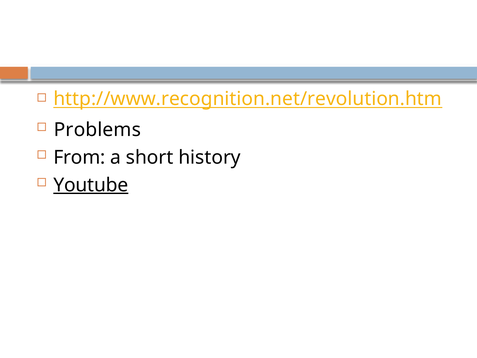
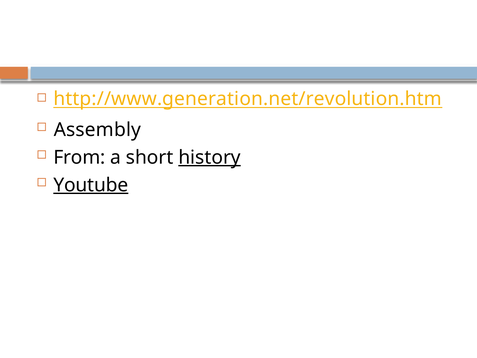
http://www.recognition.net/revolution.htm: http://www.recognition.net/revolution.htm -> http://www.generation.net/revolution.htm (248, 99)
Problems: Problems -> Assembly (97, 130)
history underline: none -> present (210, 157)
